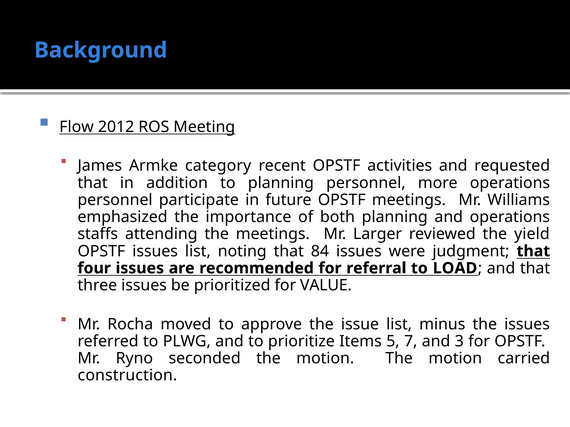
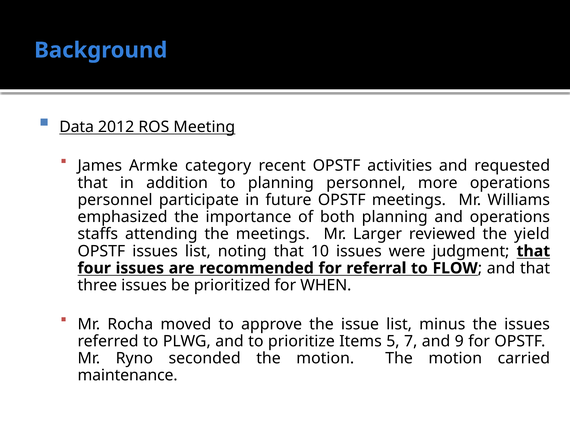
Flow: Flow -> Data (77, 127)
84: 84 -> 10 (320, 251)
LOAD: LOAD -> FLOW (455, 269)
VALUE: VALUE -> WHEN (326, 286)
3: 3 -> 9 (459, 342)
construction: construction -> maintenance (128, 376)
